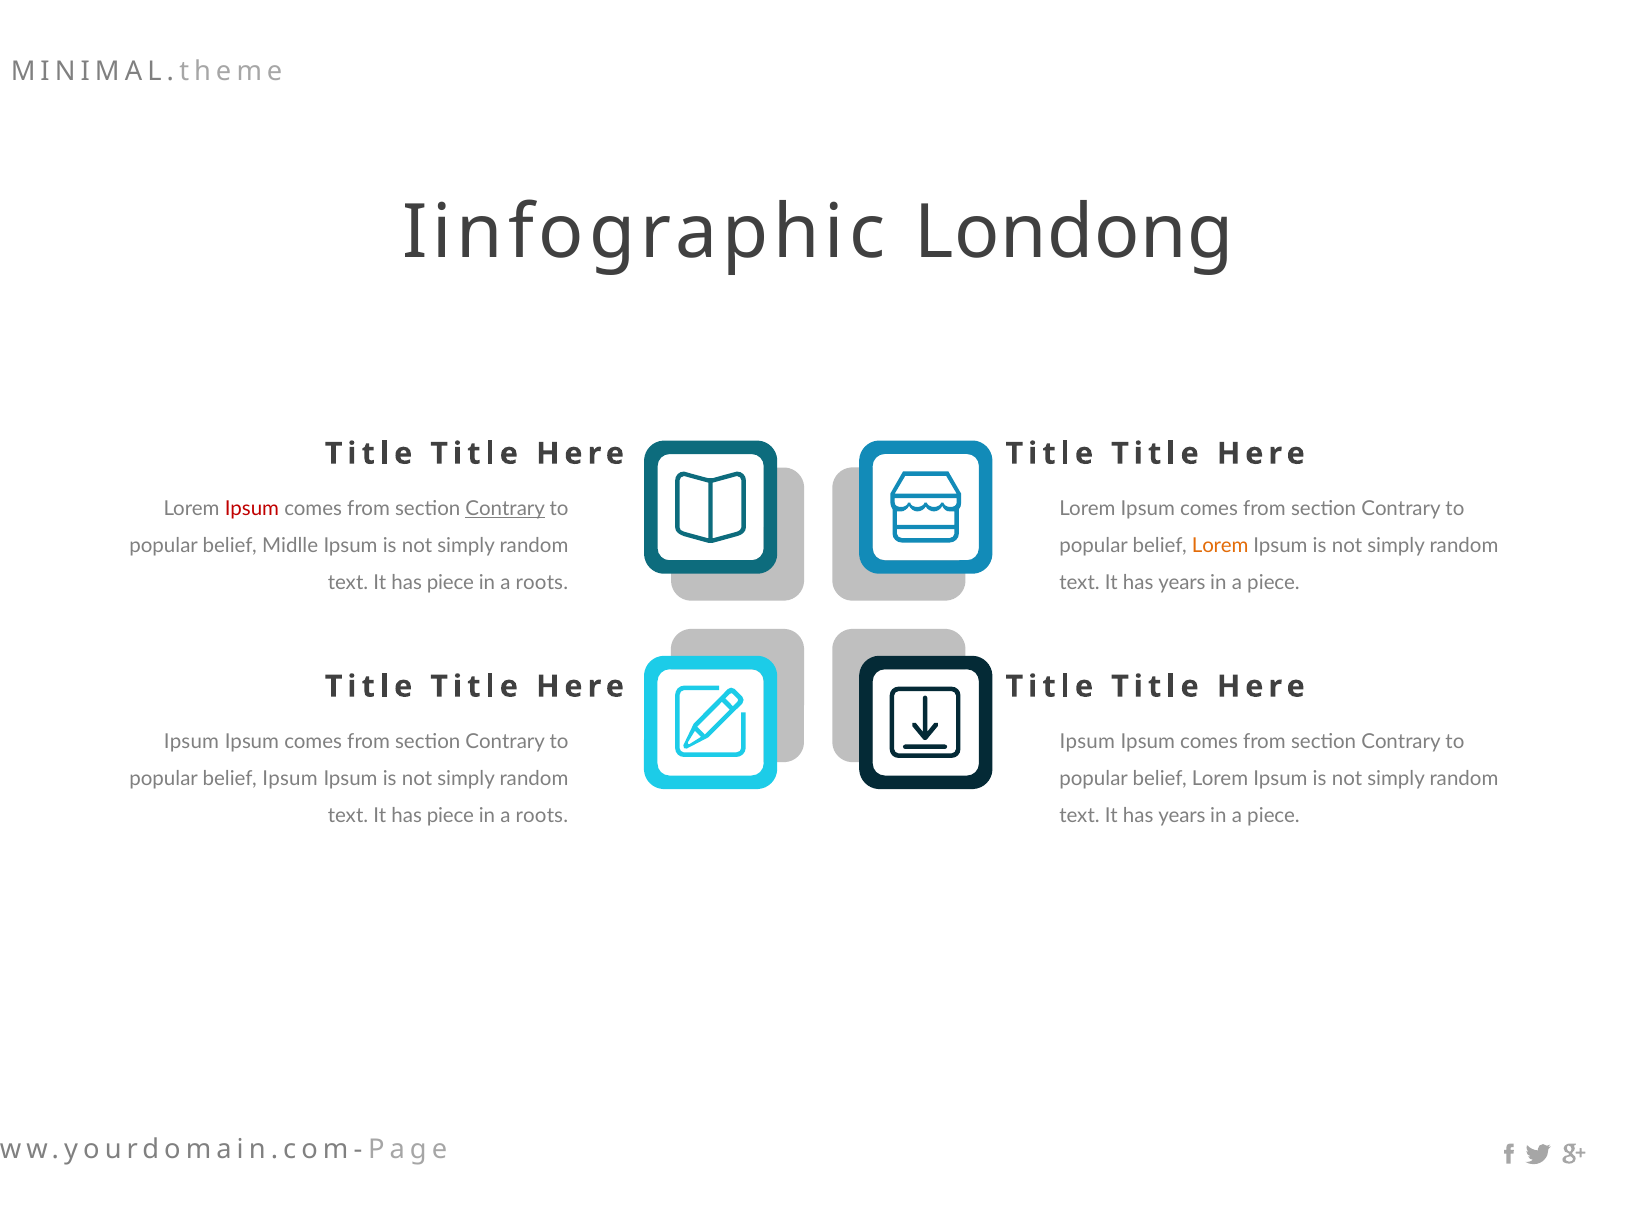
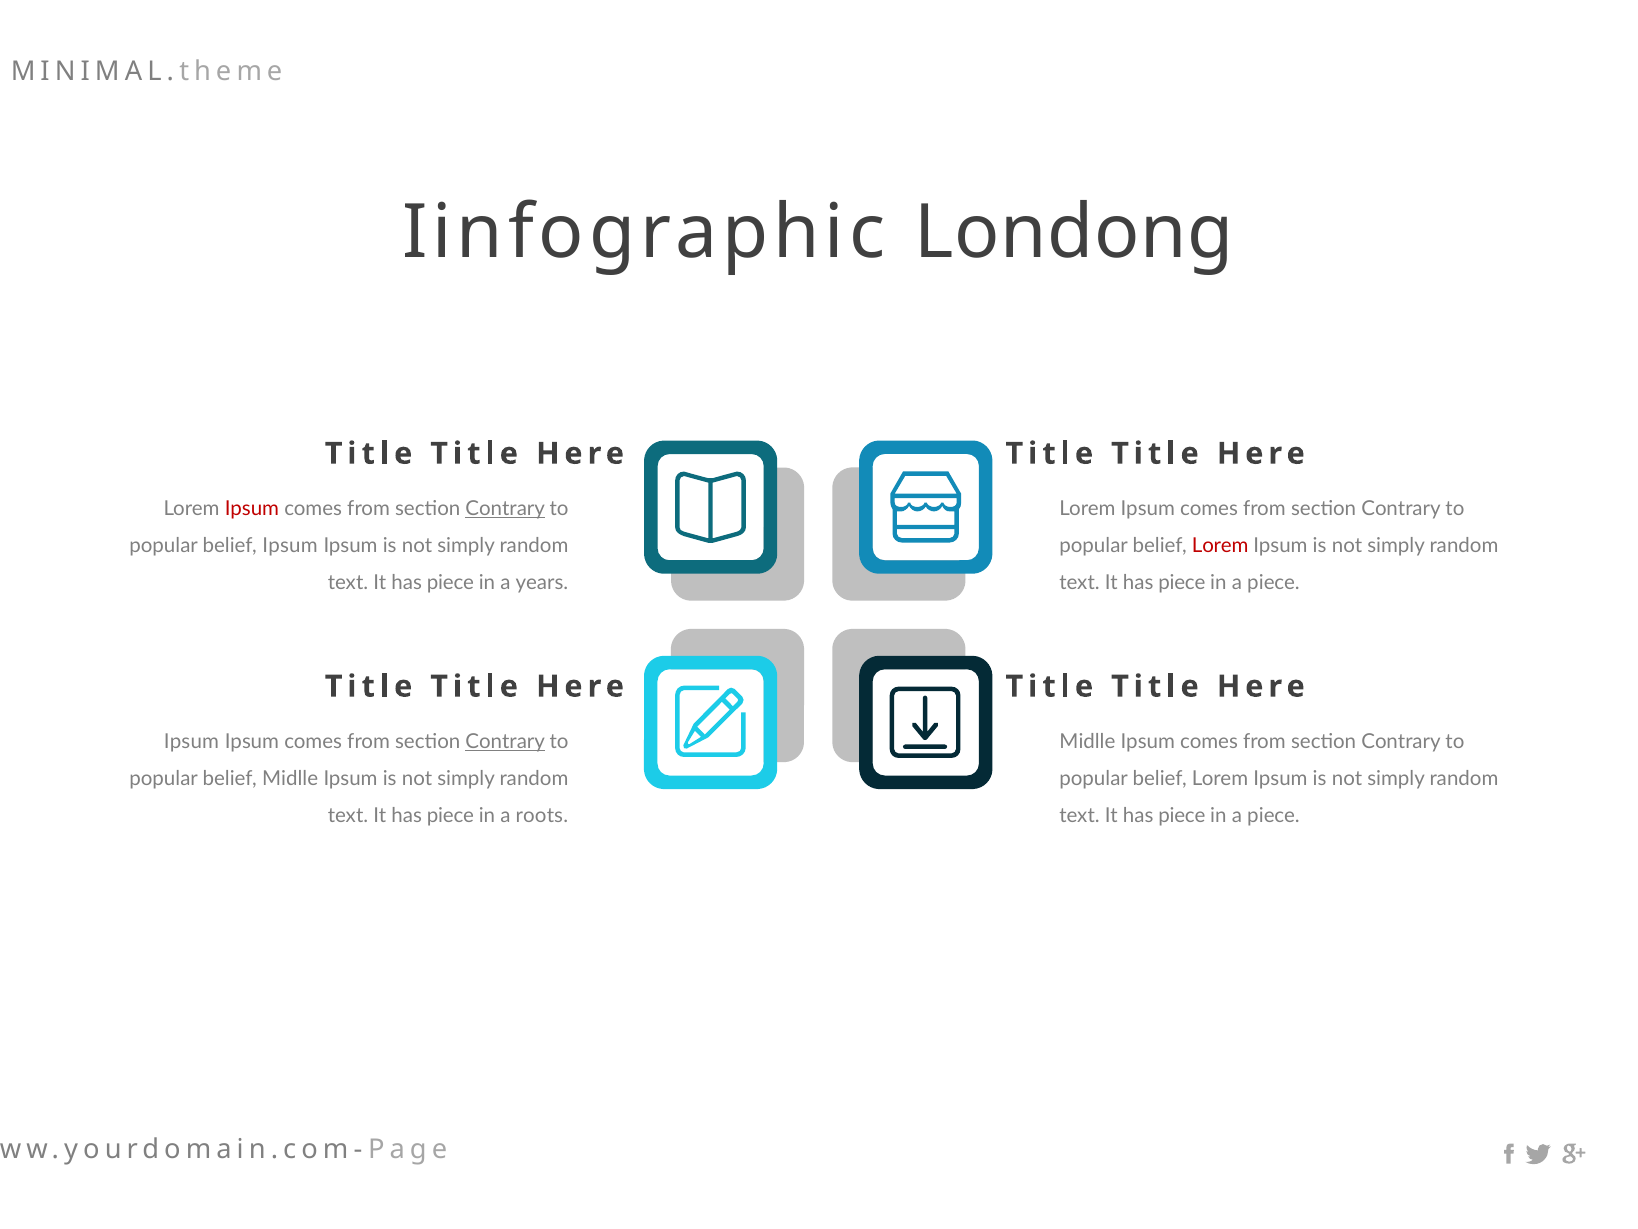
belief Midlle: Midlle -> Ipsum (290, 546)
Lorem colour: orange -> red (1220, 546)
roots: roots -> years (542, 582)
years: years -> piece (1182, 582)
Contrary underline: none -> present (505, 741)
Ipsum: Ipsum -> Midlle (1087, 741)
belief Ipsum: Ipsum -> Midlle (290, 778)
years: years -> piece (1182, 815)
